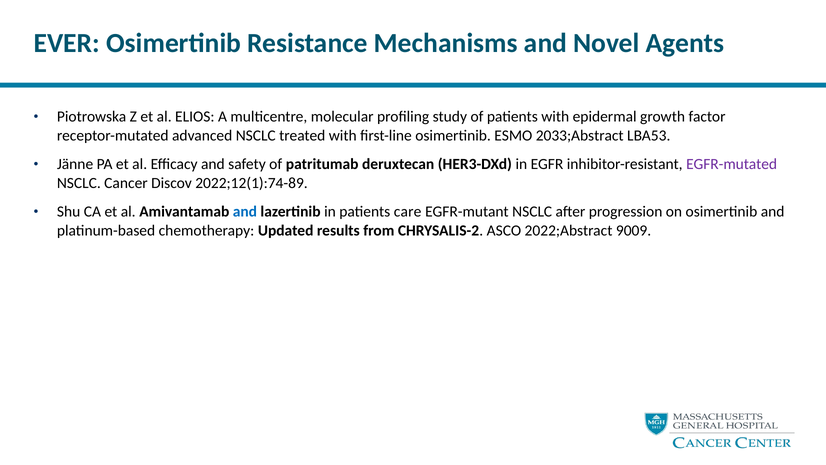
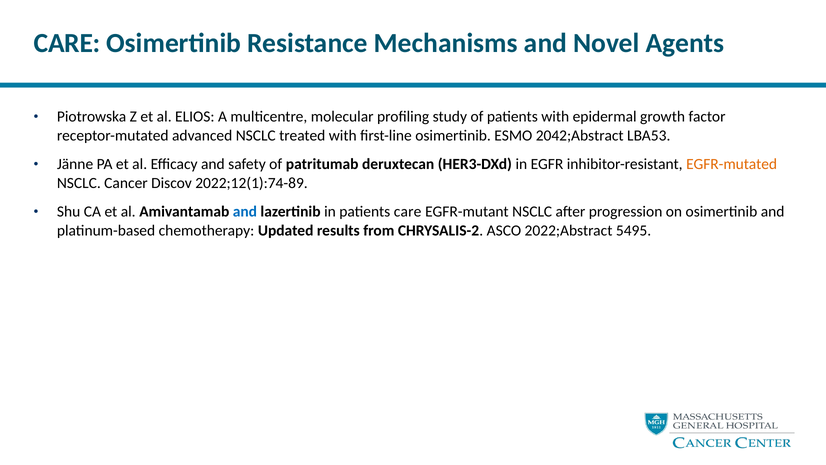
EVER: EVER -> CARE (67, 43)
2033;Abstract: 2033;Abstract -> 2042;Abstract (580, 135)
EGFR-mutated colour: purple -> orange (732, 164)
9009: 9009 -> 5495 (634, 230)
